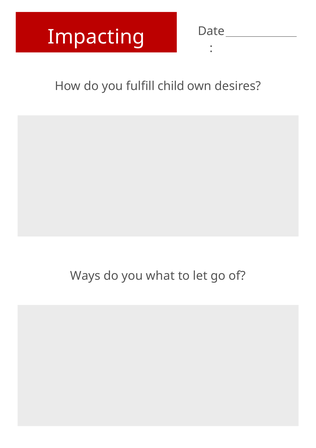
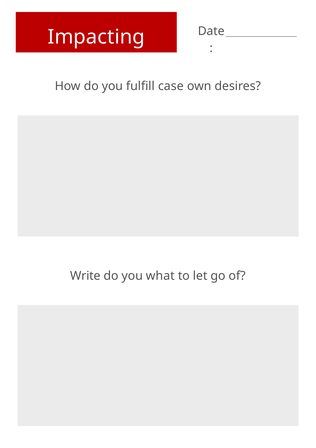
child: child -> case (171, 86)
Ways: Ways -> Write (85, 275)
